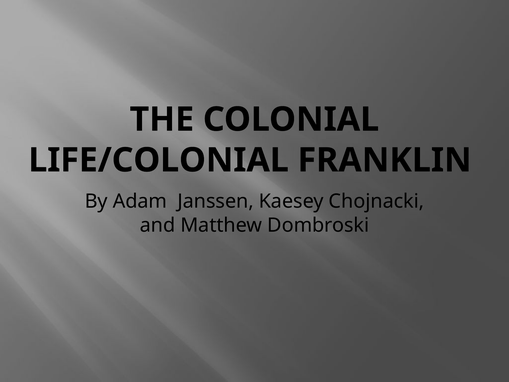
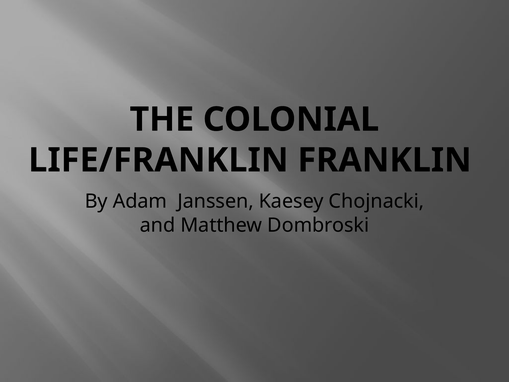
LIFE/COLONIAL: LIFE/COLONIAL -> LIFE/FRANKLIN (158, 160)
